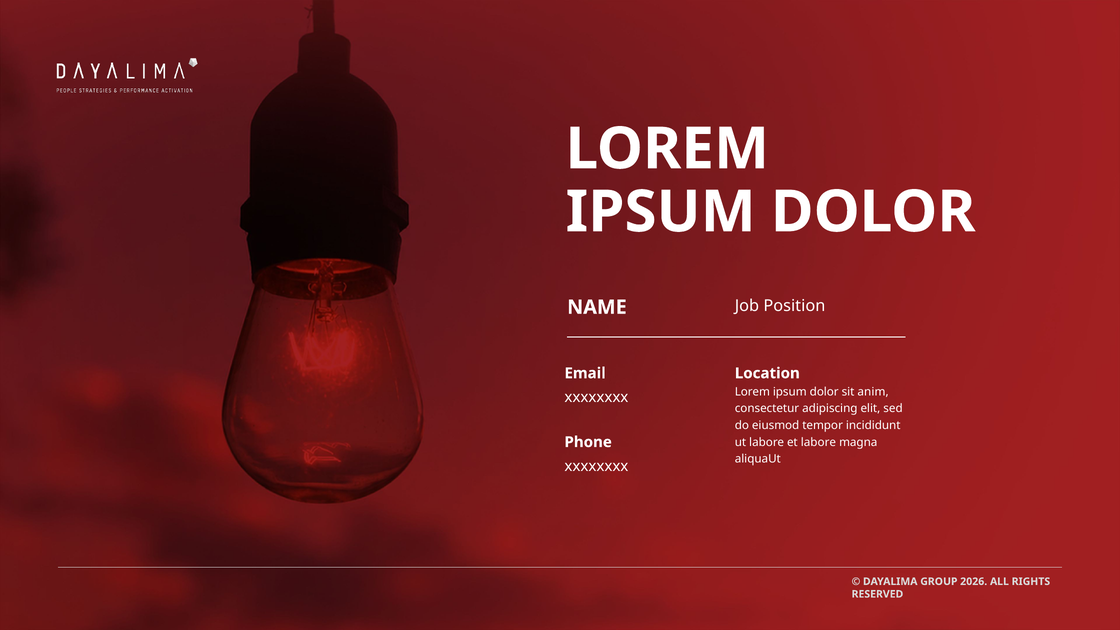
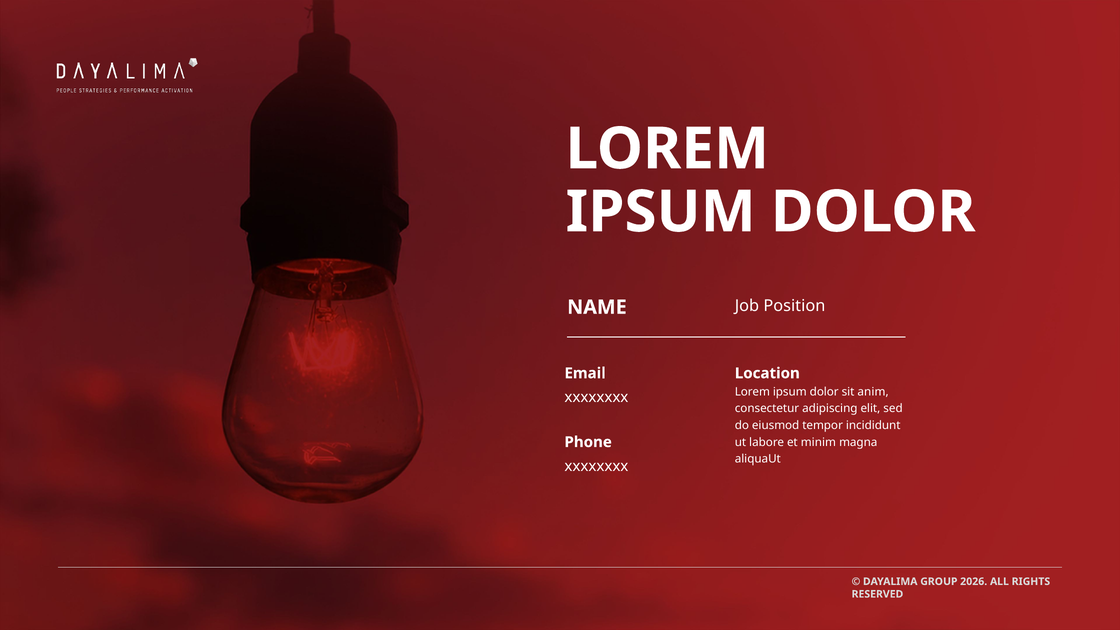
et labore: labore -> minim (818, 442)
